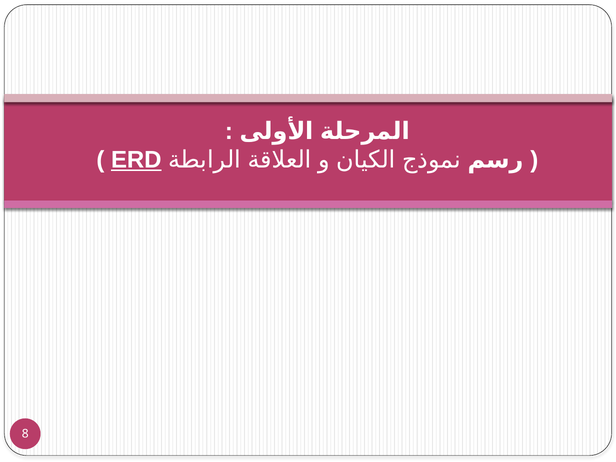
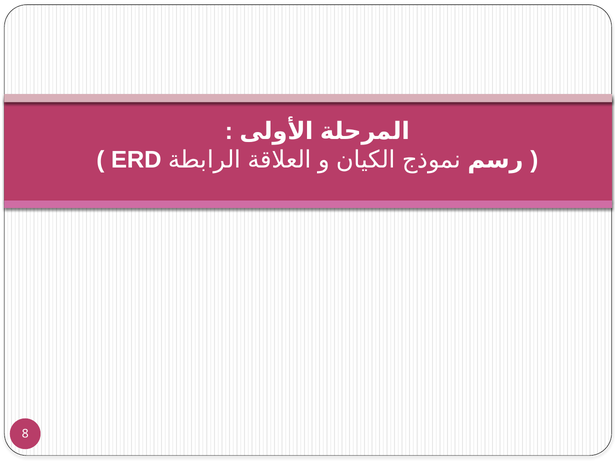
ERD underline: present -> none (136, 160)
